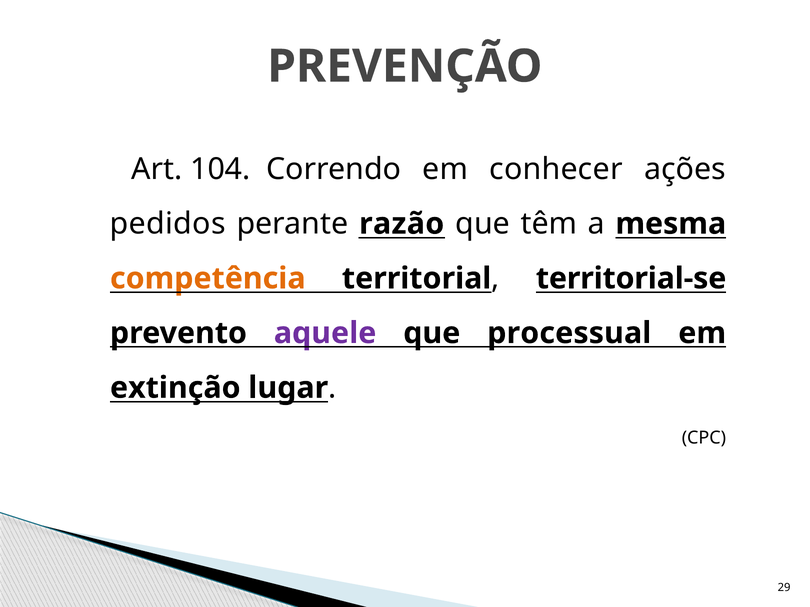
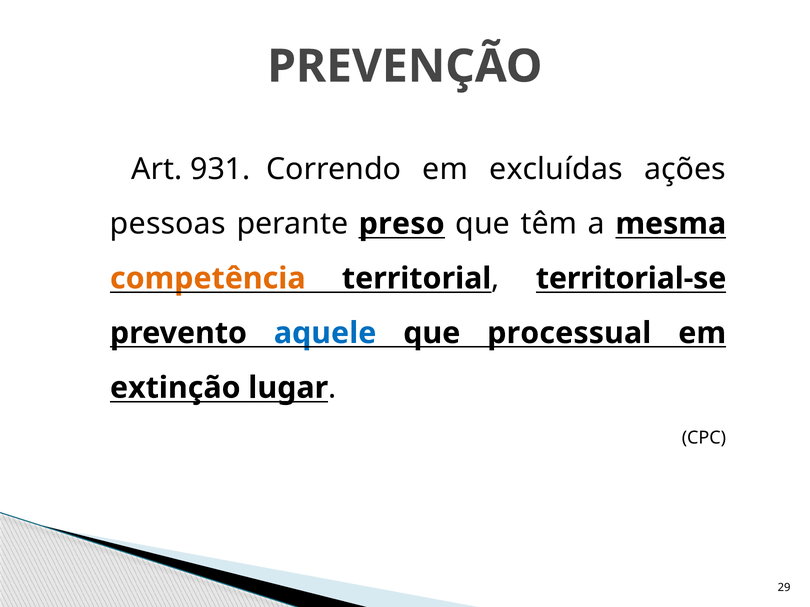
104: 104 -> 931 (220, 169)
conhecer: conhecer -> excluídas (556, 169)
pedidos: pedidos -> pessoas (168, 224)
razão: razão -> preso (402, 224)
aquele colour: purple -> blue (325, 333)
